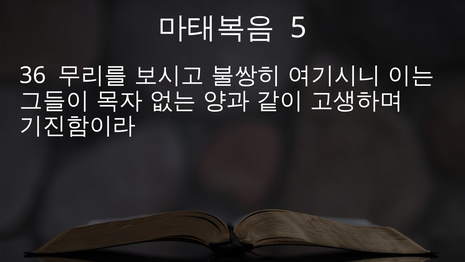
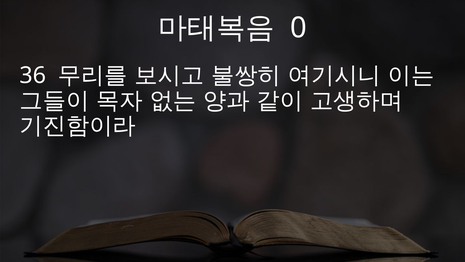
5: 5 -> 0 (298, 28)
